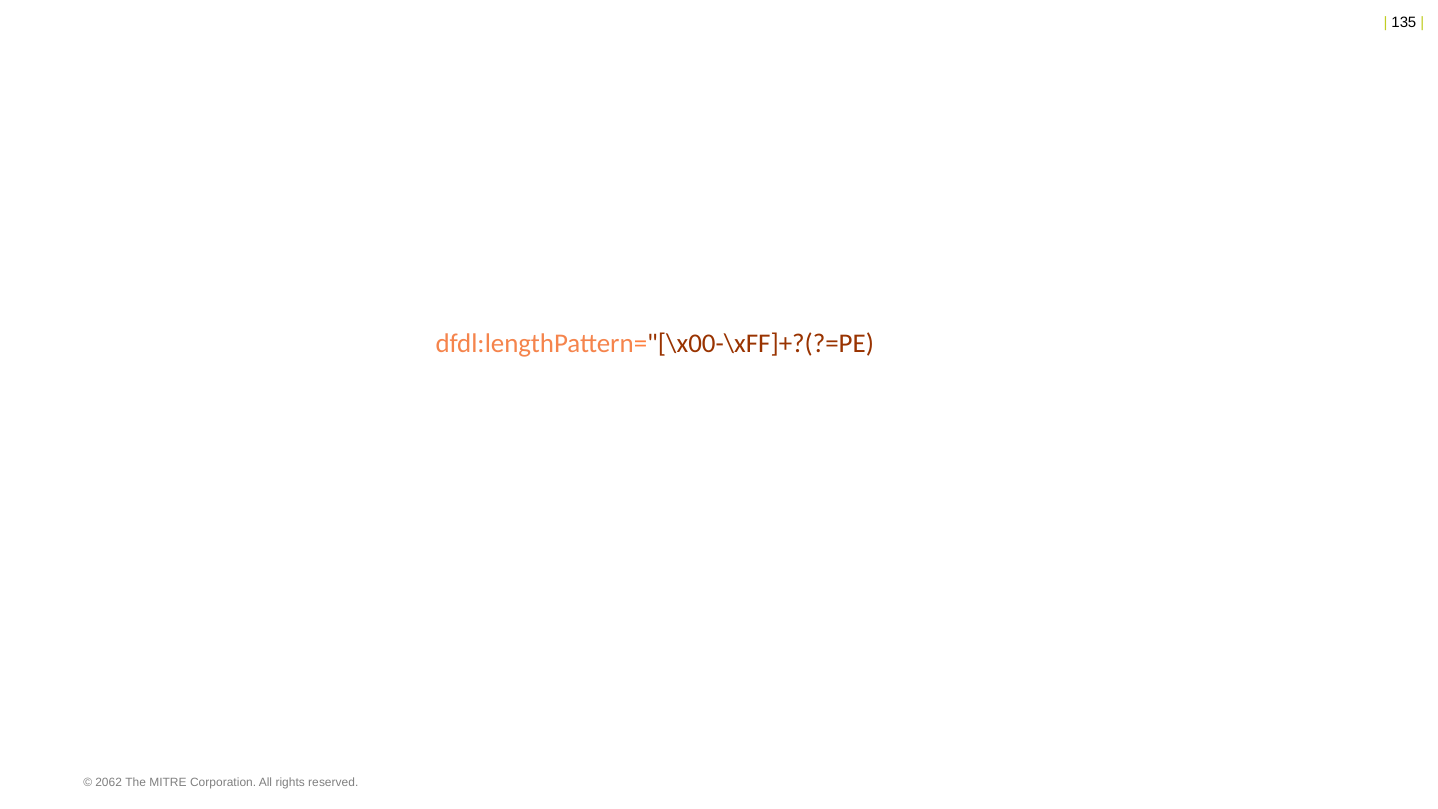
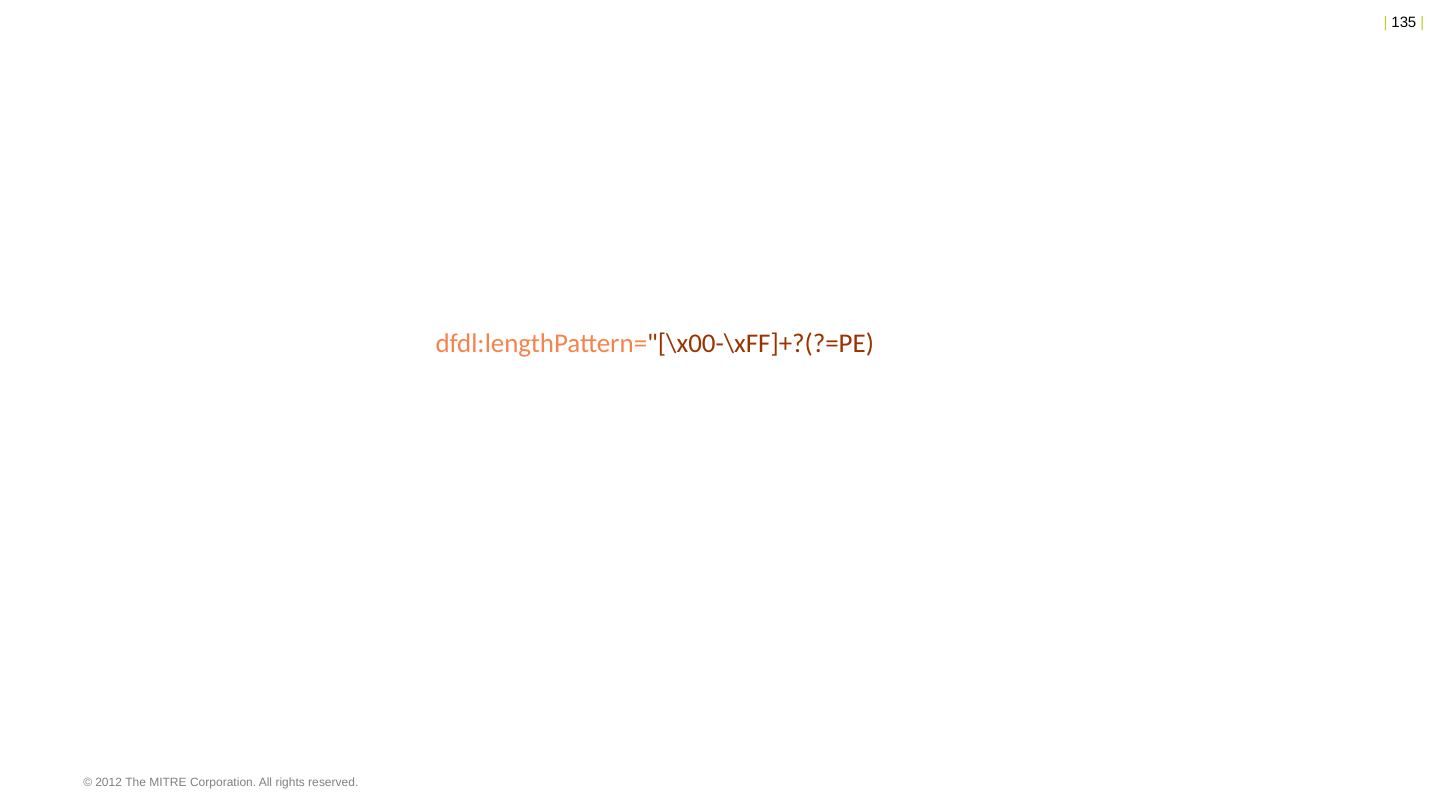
2062: 2062 -> 2012 (109, 783)
